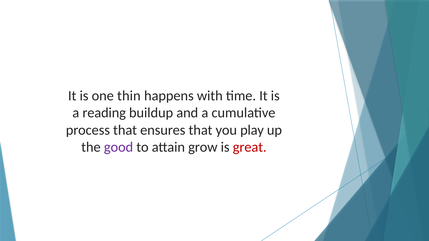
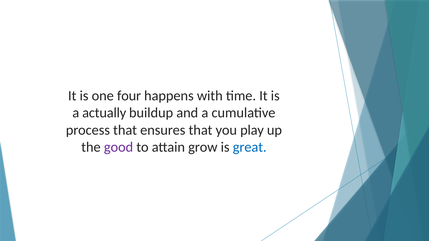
thin: thin -> four (129, 96)
reading: reading -> actually (104, 113)
great colour: red -> blue (250, 147)
